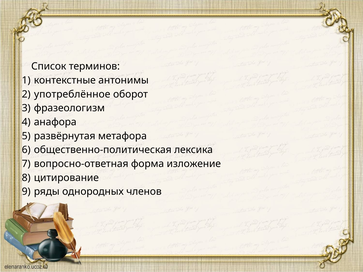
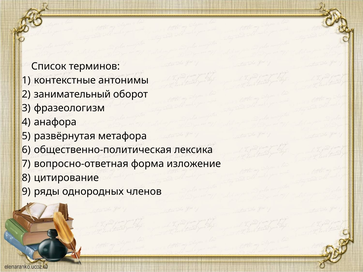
употреблённое: употреблённое -> занимательный (72, 94)
